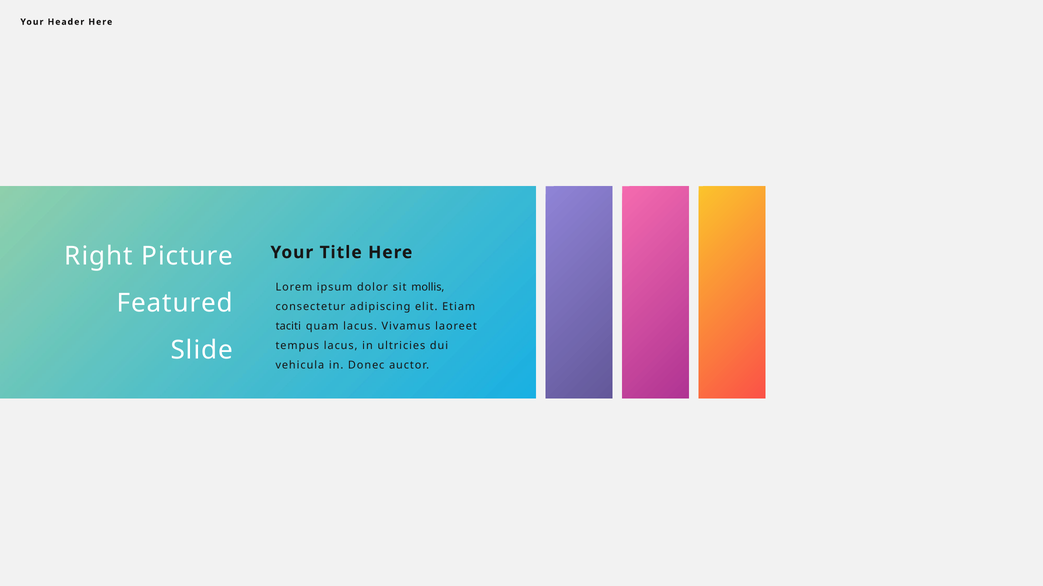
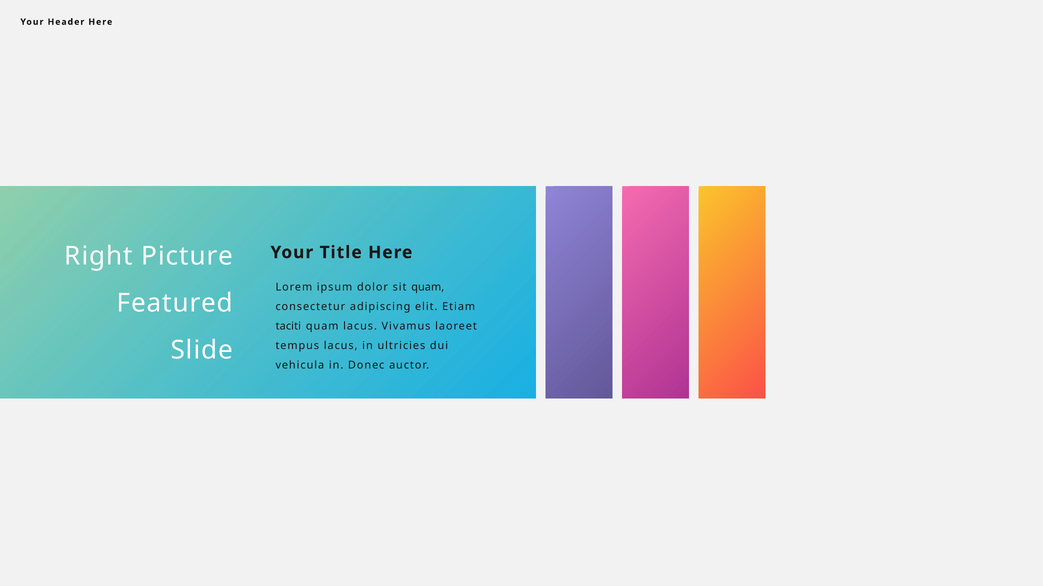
sit mollis: mollis -> quam (428, 287)
